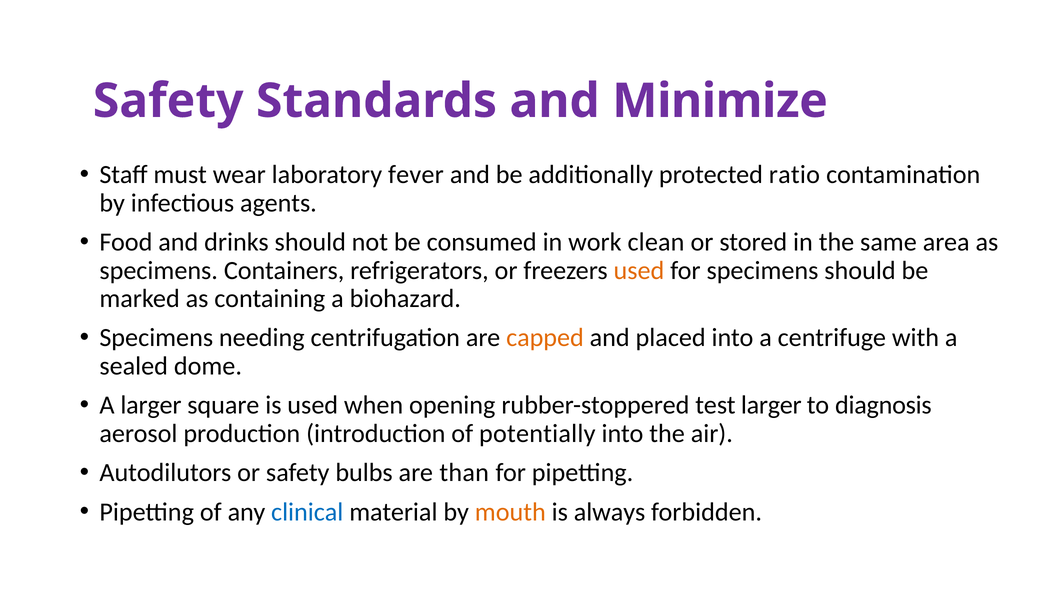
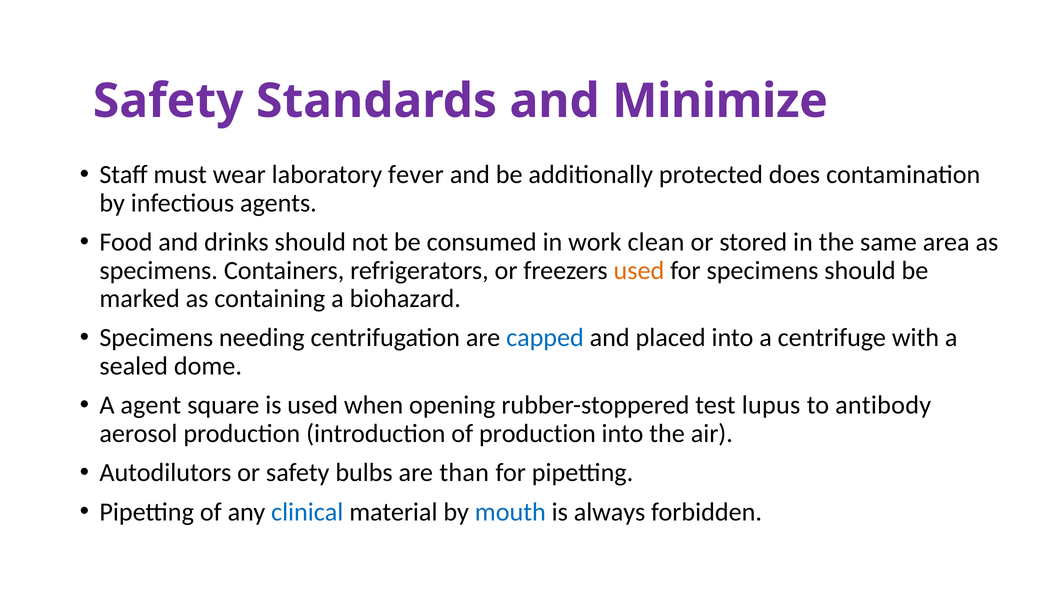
ratio: ratio -> does (794, 175)
capped colour: orange -> blue (545, 338)
A larger: larger -> agent (151, 405)
test larger: larger -> lupus (771, 405)
diagnosis: diagnosis -> antibody (883, 405)
of potentially: potentially -> production (537, 433)
mouth colour: orange -> blue (510, 512)
